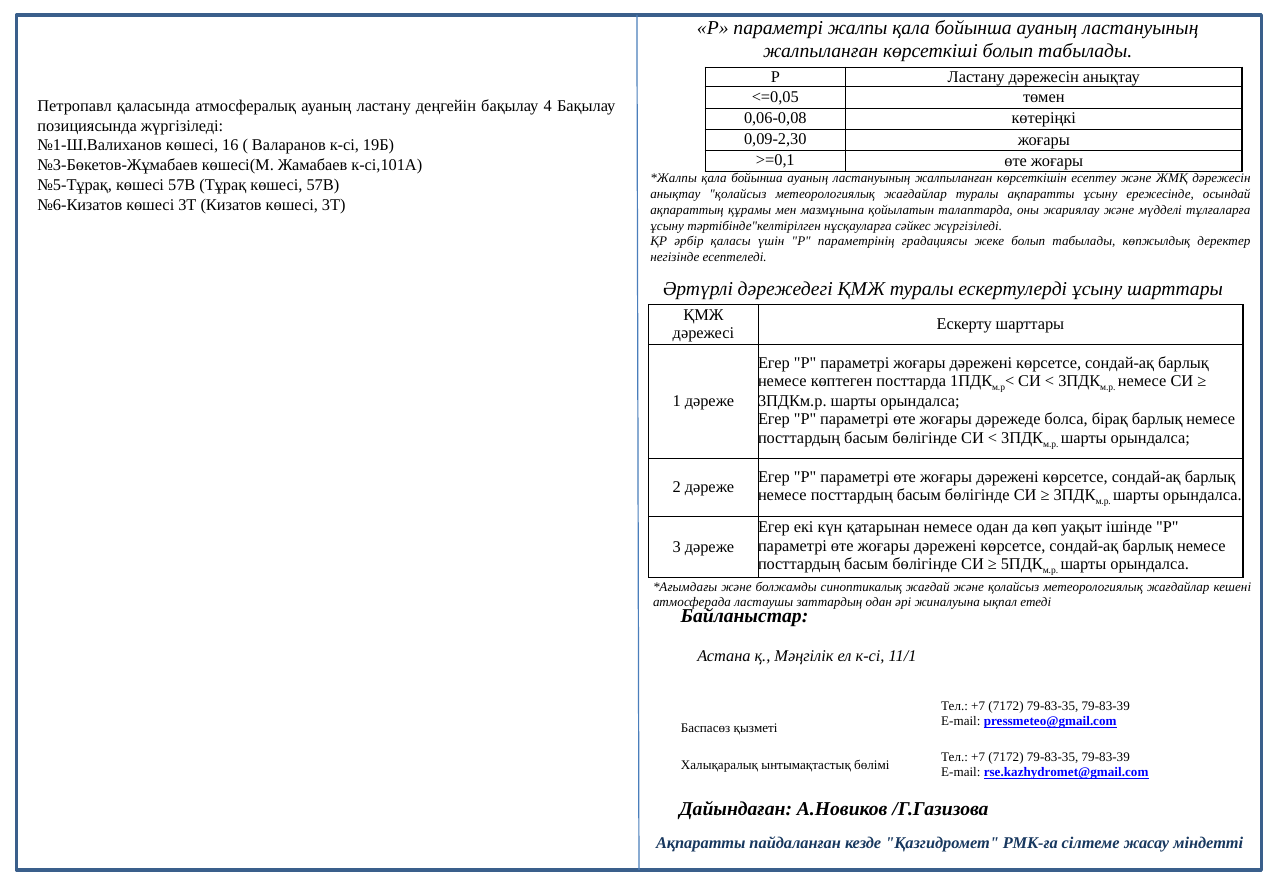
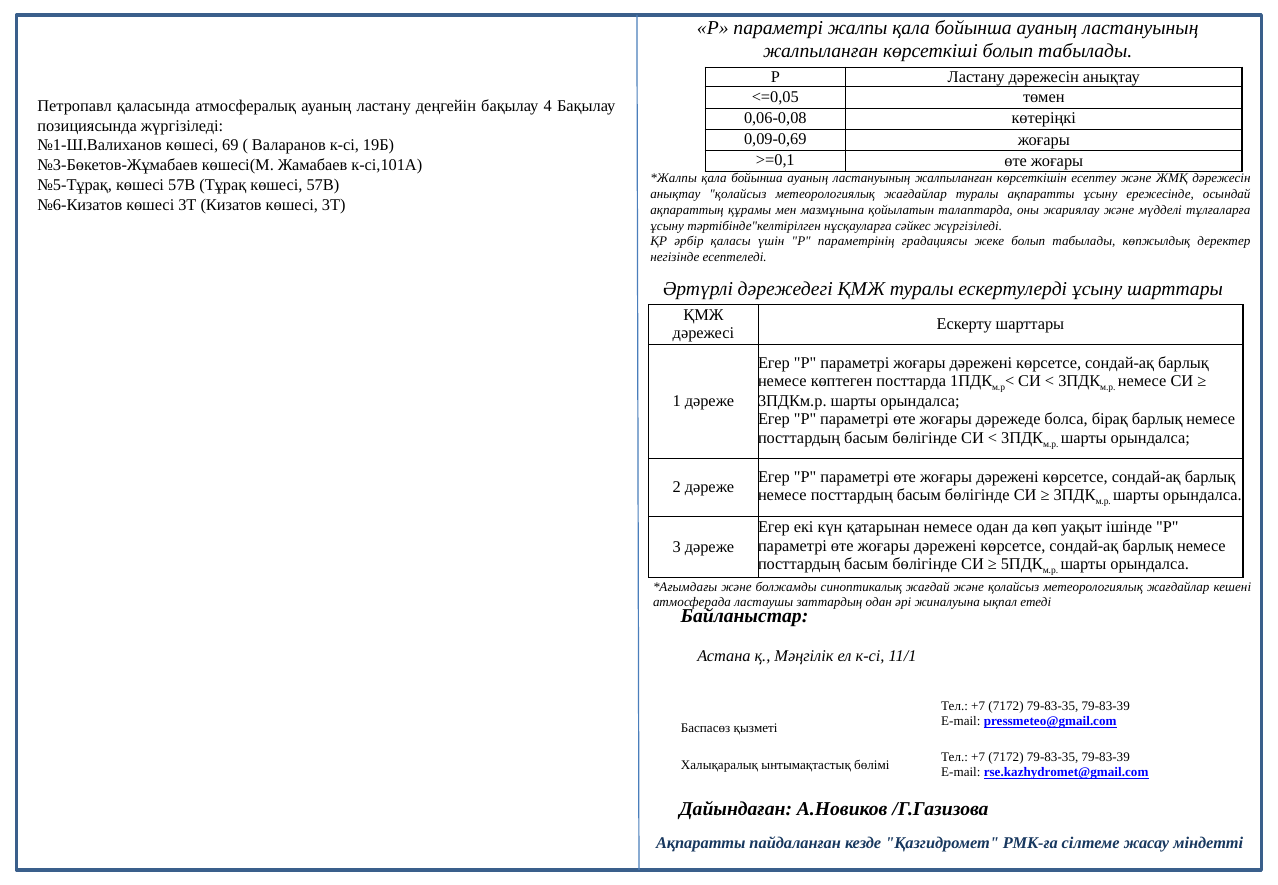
0,09-2,30: 0,09-2,30 -> 0,09-0,69 (775, 139)
16: 16 -> 69 (230, 145)
